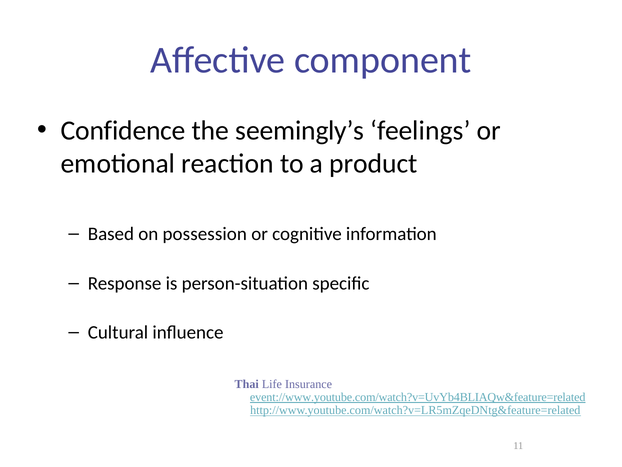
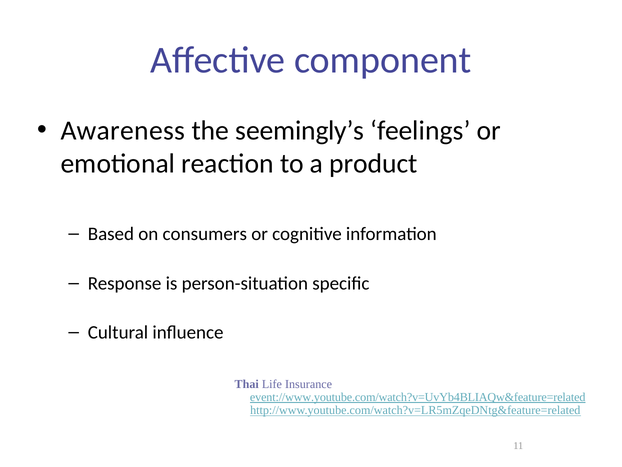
Confidence: Confidence -> Awareness (123, 130)
possession: possession -> consumers (205, 234)
